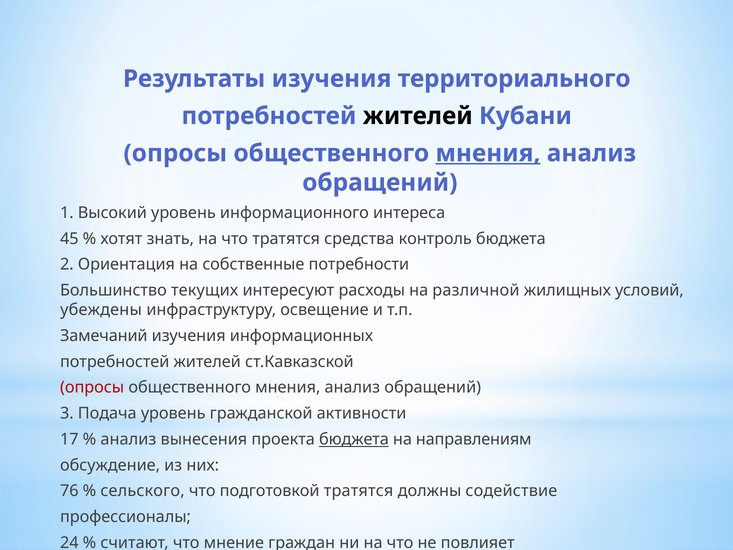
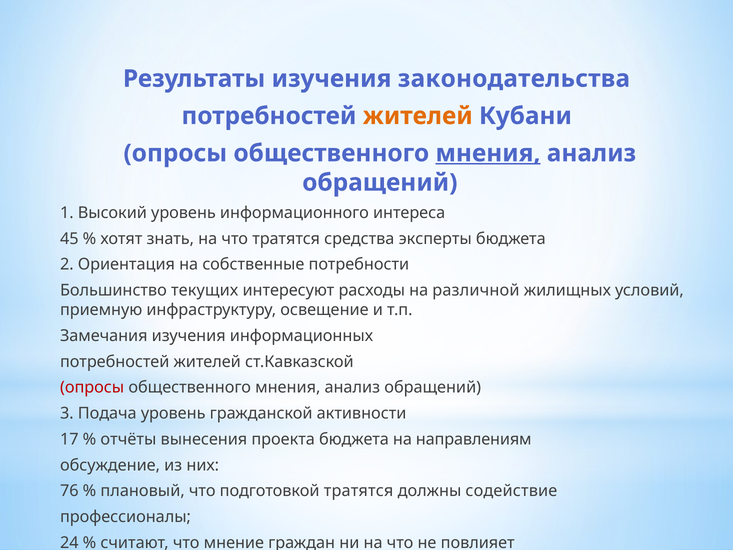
территориального: территориального -> законодательства (514, 79)
жителей colour: black -> orange (418, 116)
контроль: контроль -> эксперты (435, 239)
убеждены: убеждены -> приемную (101, 310)
Замечаний: Замечаний -> Замечания (104, 336)
анализ: анализ -> отчёты (128, 439)
бюджета underline: present -> none (354, 439)
сельского: сельского -> плановый (143, 491)
